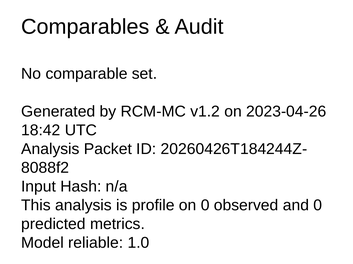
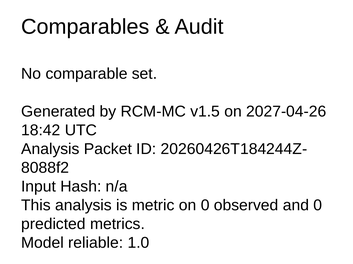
v1.2: v1.2 -> v1.5 (205, 112)
2023-04-26: 2023-04-26 -> 2027-04-26 (286, 112)
profile: profile -> metric (153, 206)
